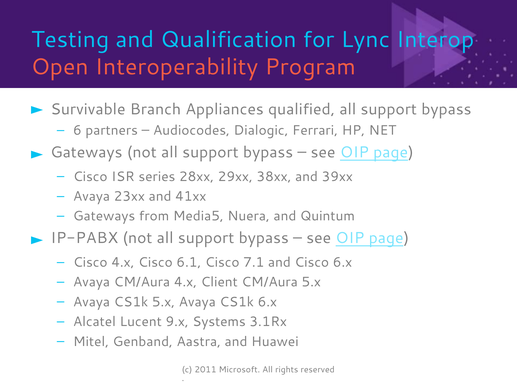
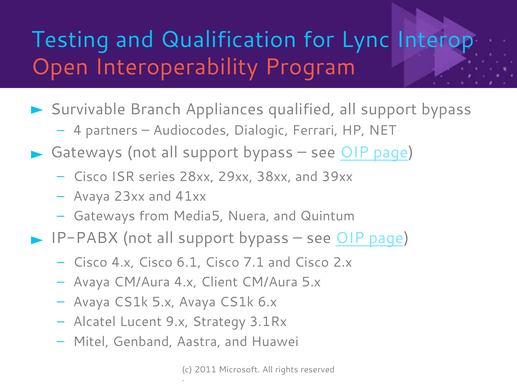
6: 6 -> 4 (77, 130)
Cisco 6.x: 6.x -> 2.x (342, 262)
Systems: Systems -> Strategy (219, 322)
